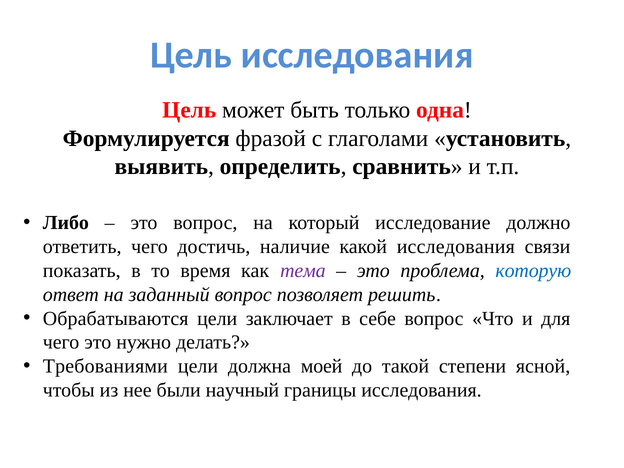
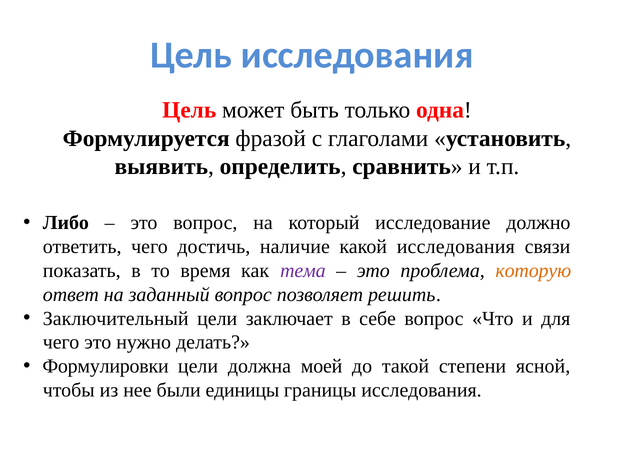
которую colour: blue -> orange (533, 271)
Обрабатываются: Обрабатываются -> Заключительный (116, 318)
Требованиями: Требованиями -> Формулировки (106, 366)
научный: научный -> единицы (242, 390)
